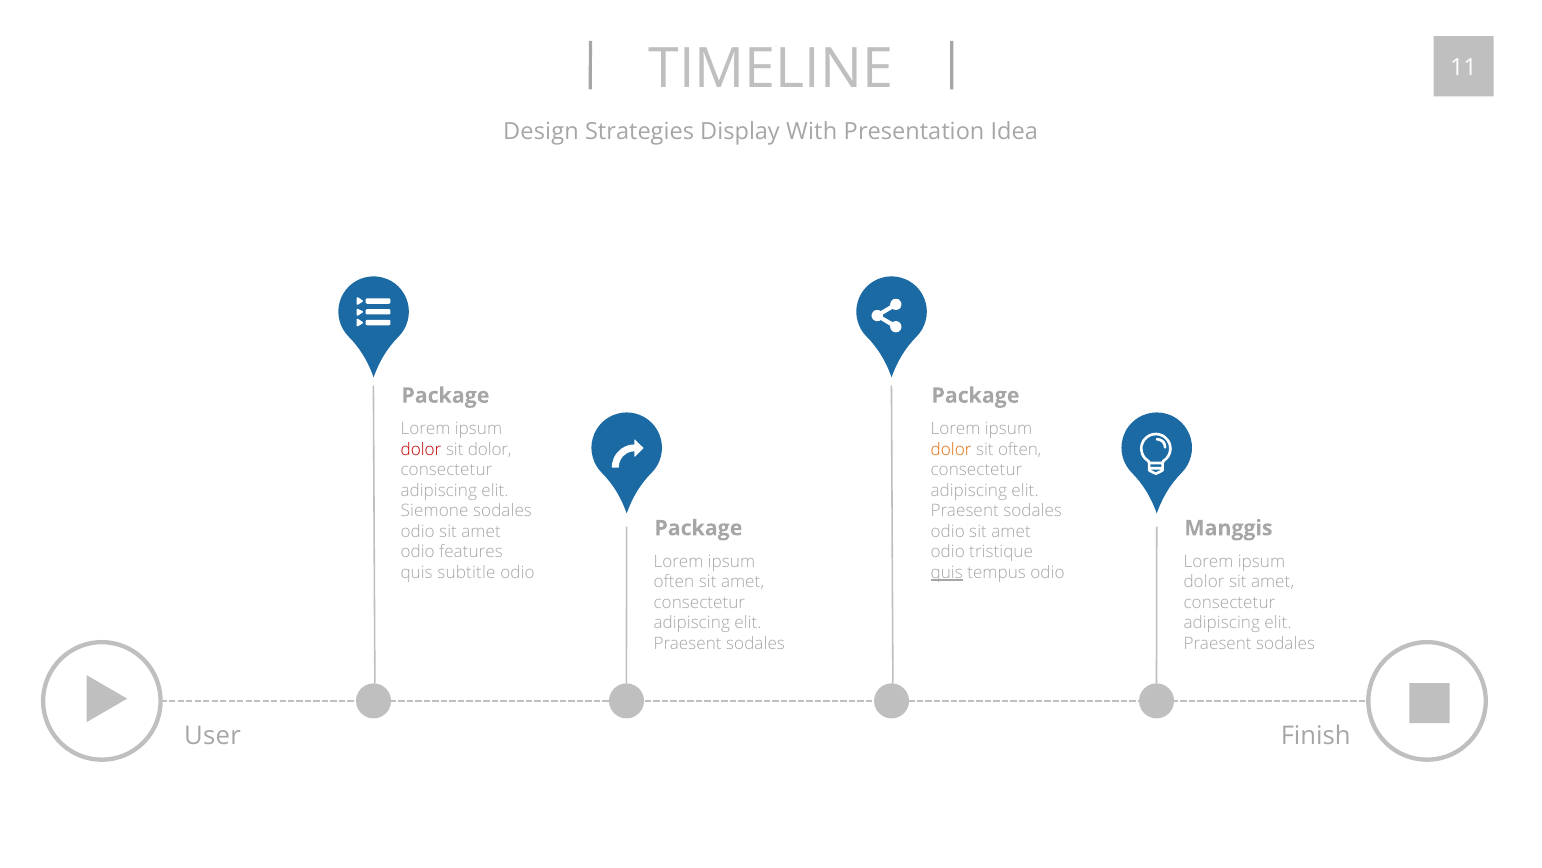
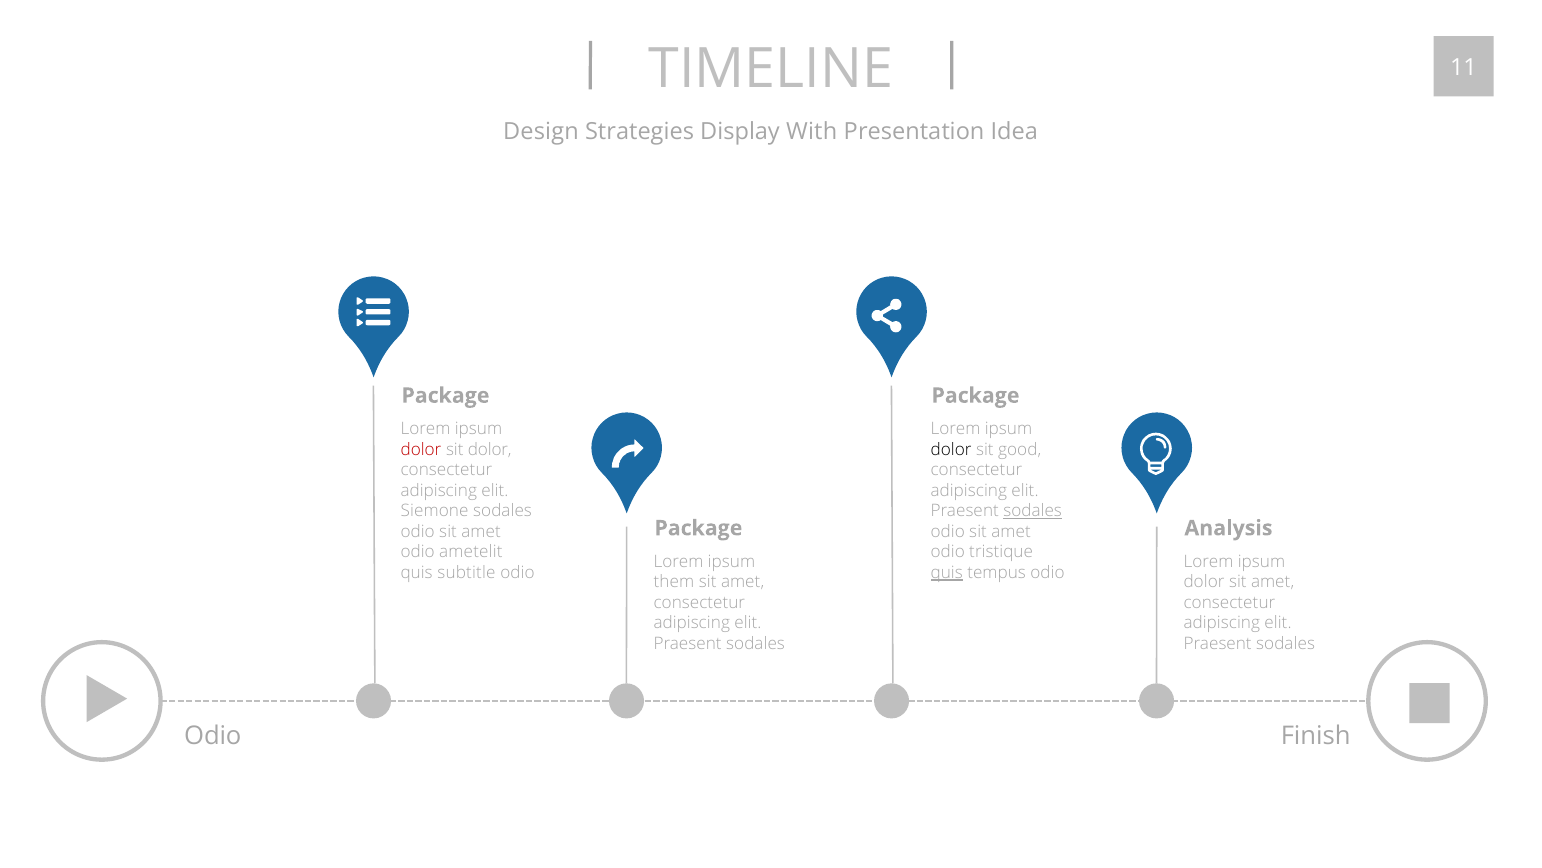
dolor colour: orange -> black (951, 449)
sit often: often -> good (1020, 449)
sodales underline: none -> present (1033, 511)
Manggis: Manggis -> Analysis (1228, 528)
features: features -> ametelit (471, 552)
often: often -> them (674, 582)
User: User -> Odio (213, 736)
